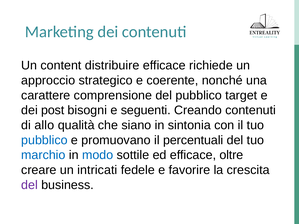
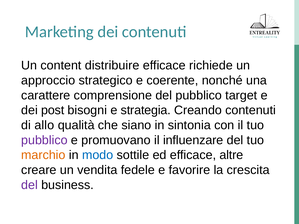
seguenti: seguenti -> strategia (146, 110)
pubblico colour: blue -> purple (44, 140)
percentuali: percentuali -> influenzare (193, 140)
marchio colour: blue -> orange (43, 155)
oltre: oltre -> altre (231, 155)
intricati: intricati -> vendita (97, 170)
